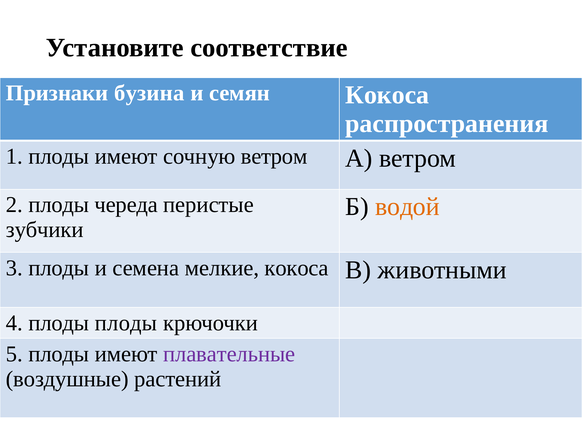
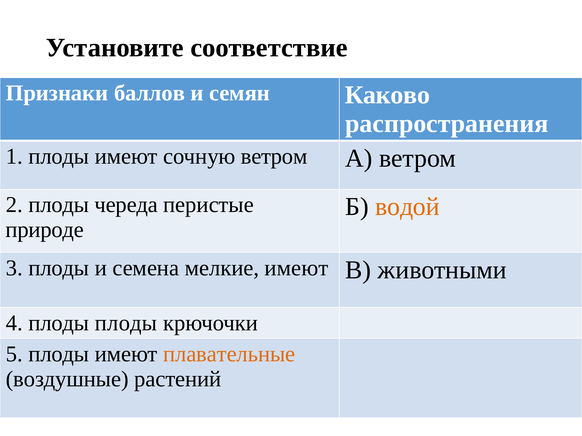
бузина: бузина -> баллов (149, 93)
семян Кокоса: Кокоса -> Каково (387, 95)
зубчики: зубчики -> природе (45, 230)
мелкие кокоса: кокоса -> имеют (296, 268)
плавательные colour: purple -> orange (229, 354)
